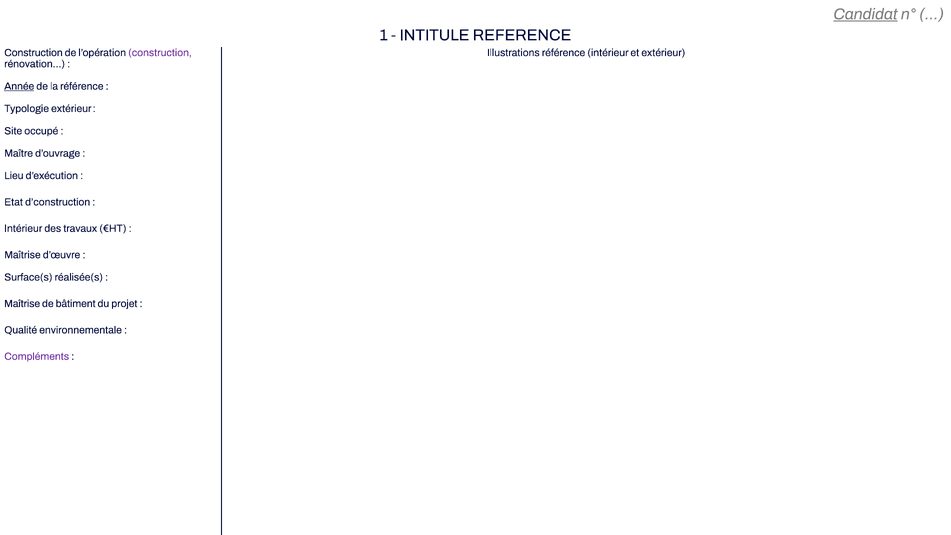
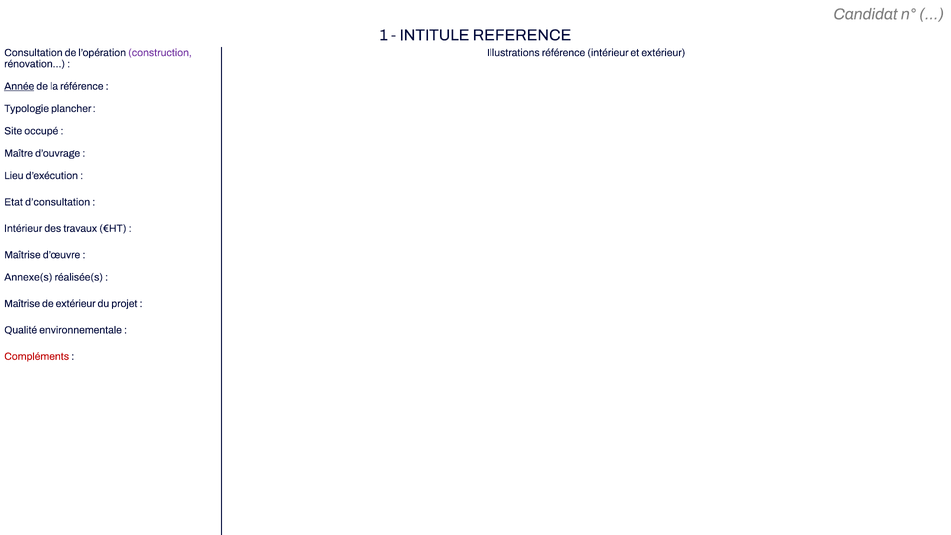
Candidat underline: present -> none (865, 14)
Construction: Construction -> Consultation (33, 53)
Typologie extérieur: extérieur -> plancher (71, 109)
d’construction: d’construction -> d’consultation (58, 202)
Surface(s: Surface(s -> Annexe(s (28, 277)
de bâtiment: bâtiment -> extérieur (76, 304)
Compléments colour: purple -> red (37, 356)
